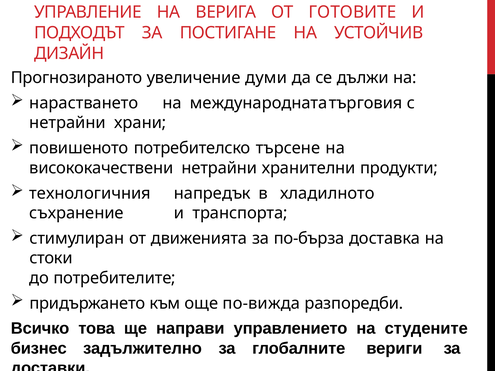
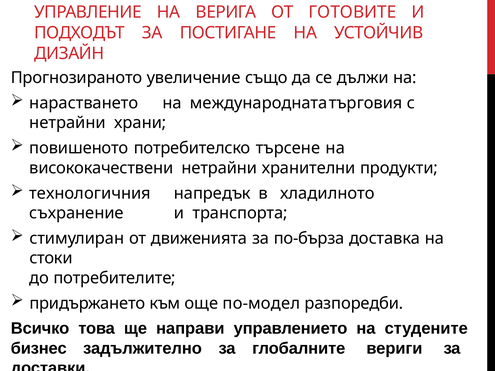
думи: думи -> също (266, 78)
по-вижда: по-вижда -> по-модел (261, 303)
